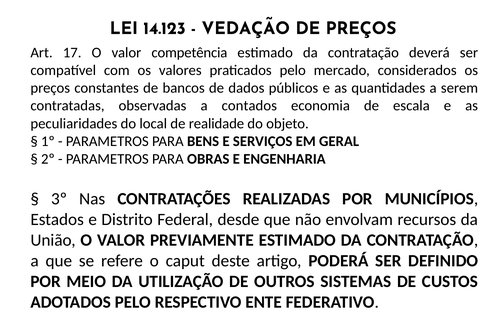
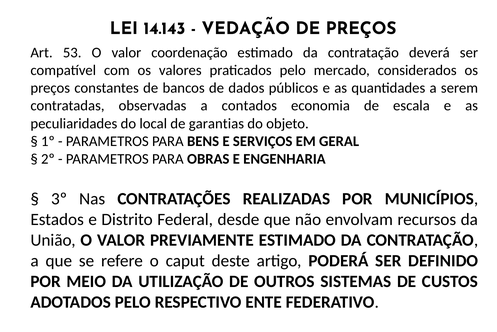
14.123: 14.123 -> 14.143 (164, 28)
17: 17 -> 53 (72, 53)
competência: competência -> coordenação (189, 53)
realidade: realidade -> garantias (216, 123)
